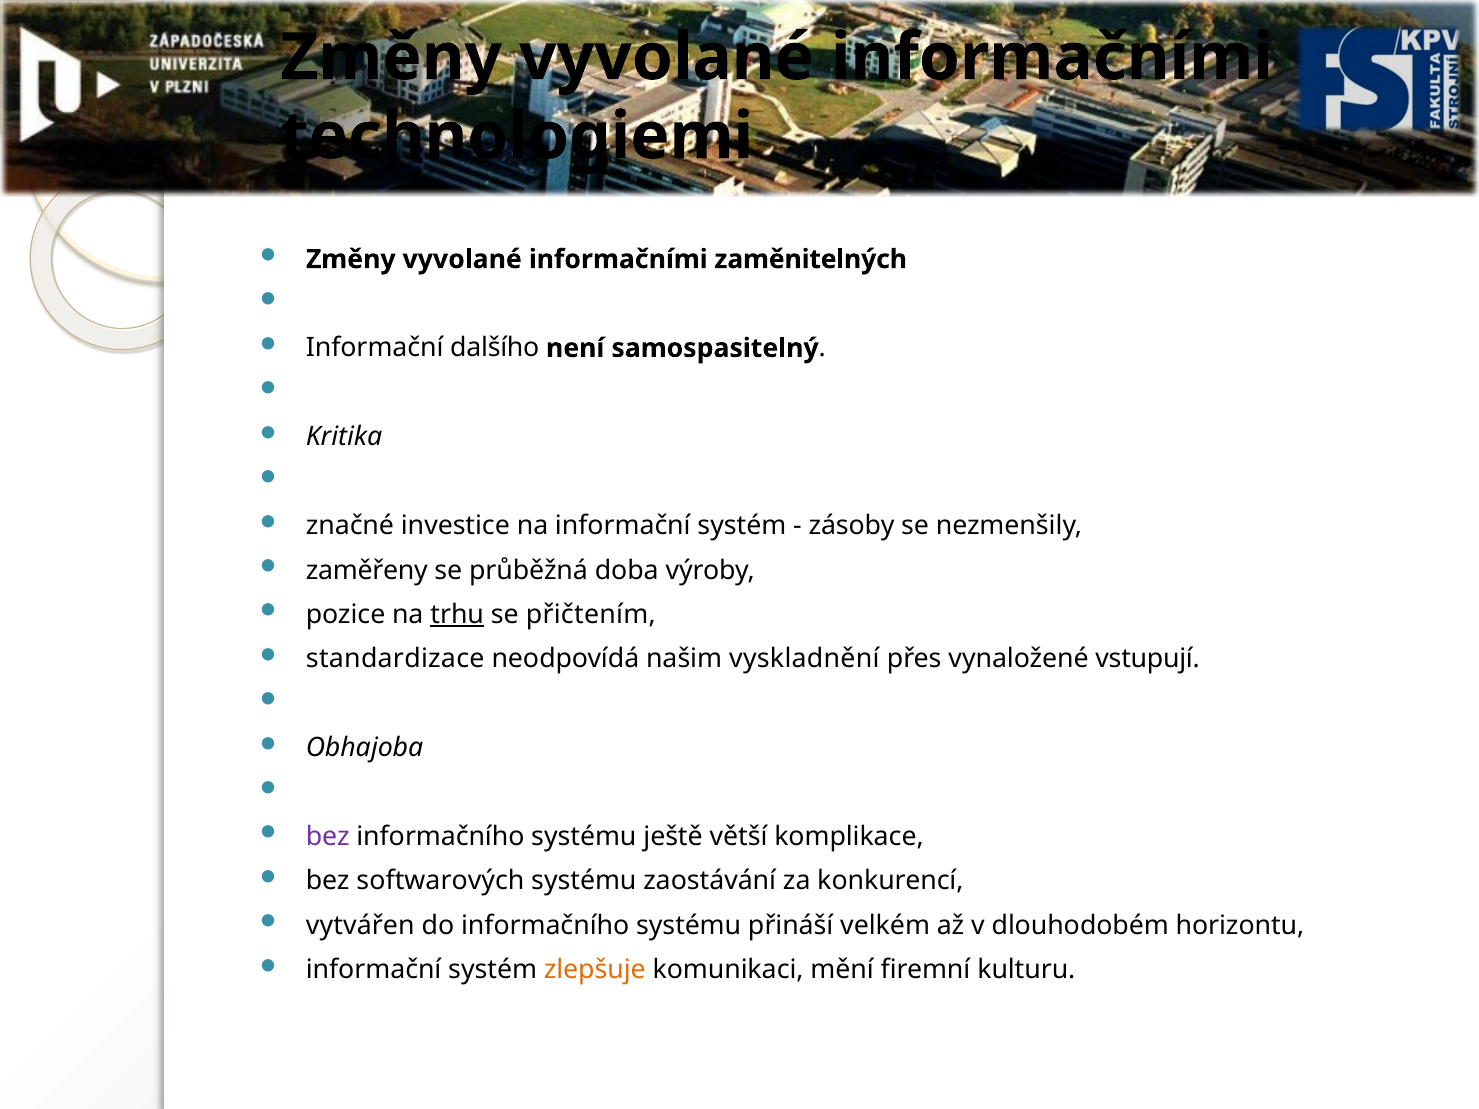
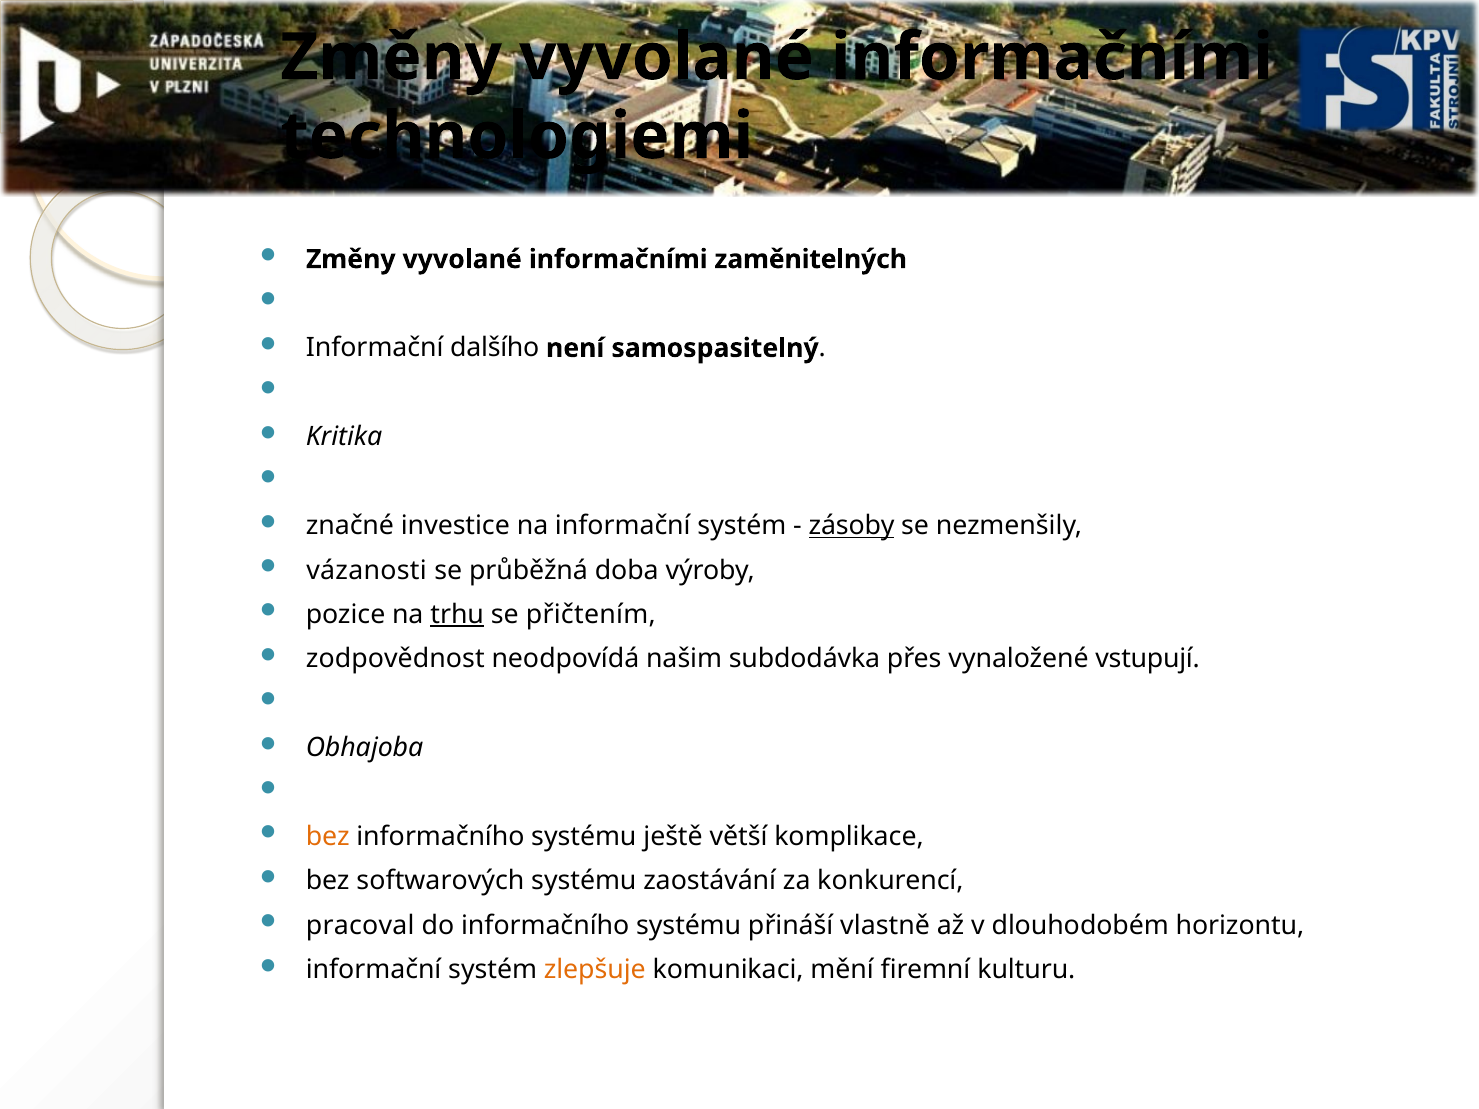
zásoby underline: none -> present (852, 526)
zaměřeny: zaměřeny -> vázanosti (367, 570)
standardizace: standardizace -> zodpovědnost (395, 659)
vyskladnění: vyskladnění -> subdodávka (805, 659)
bez colour: purple -> orange (328, 837)
vytvářen: vytvářen -> pracoval (360, 926)
velkém: velkém -> vlastně (885, 926)
